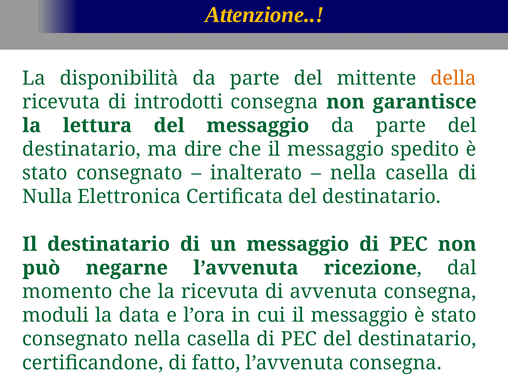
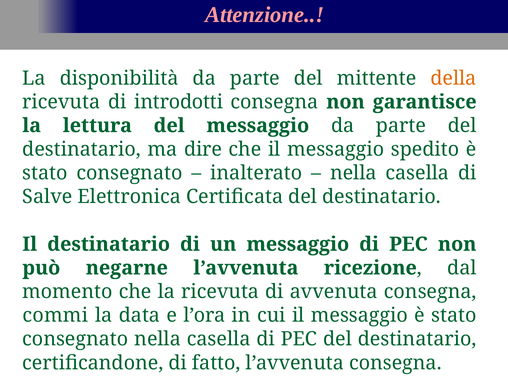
Attenzione colour: yellow -> pink (265, 15)
Nulla: Nulla -> Salve (47, 197)
moduli: moduli -> commi (55, 315)
